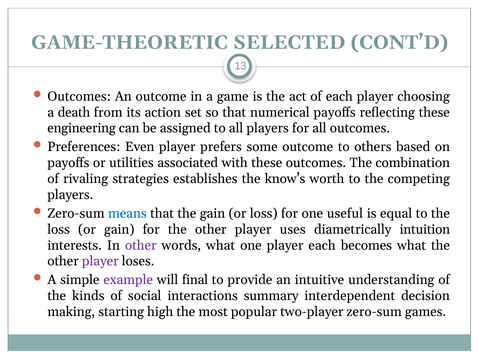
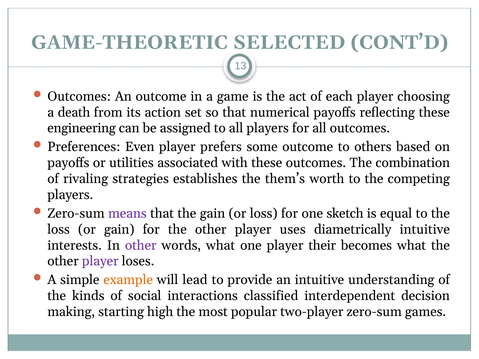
know’s: know’s -> them’s (285, 179)
means colour: blue -> purple (127, 214)
useful: useful -> sketch (345, 214)
diametrically intuition: intuition -> intuitive (425, 229)
player each: each -> their (322, 245)
example colour: purple -> orange (128, 280)
final: final -> lead (195, 280)
summary: summary -> classified (271, 296)
